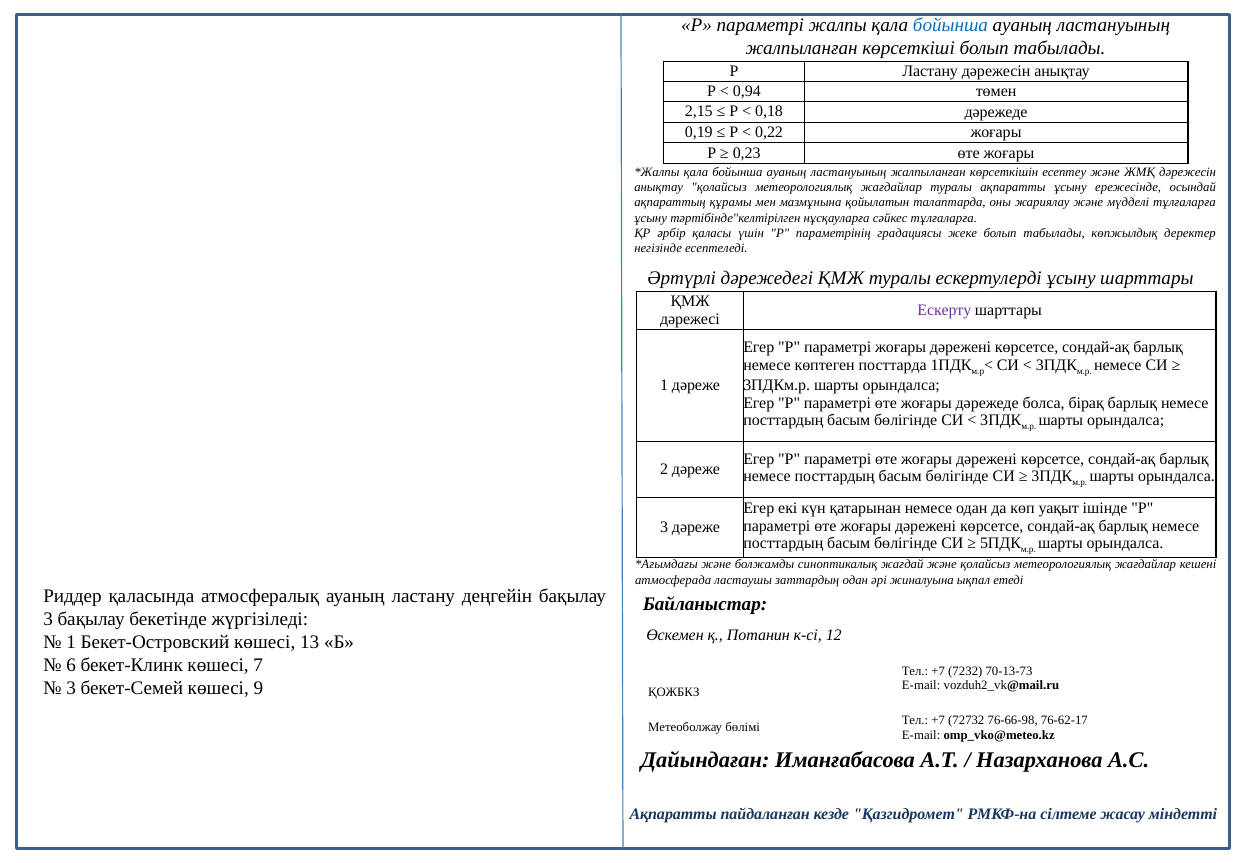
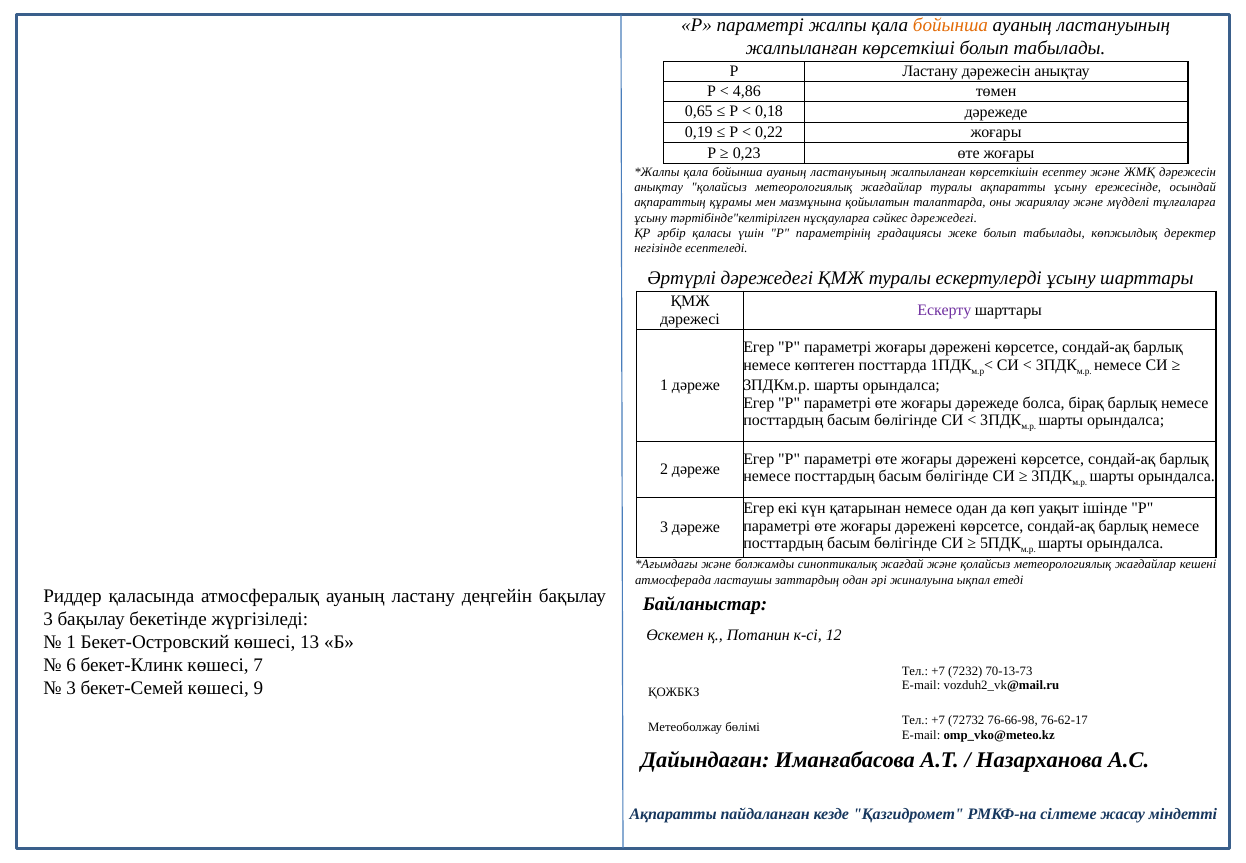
бойынша colour: blue -> orange (950, 26)
0,94: 0,94 -> 4,86 (747, 91)
2,15: 2,15 -> 0,65 (699, 112)
сәйкес тұлғаларға: тұлғаларға -> дәрежедегі (944, 218)
